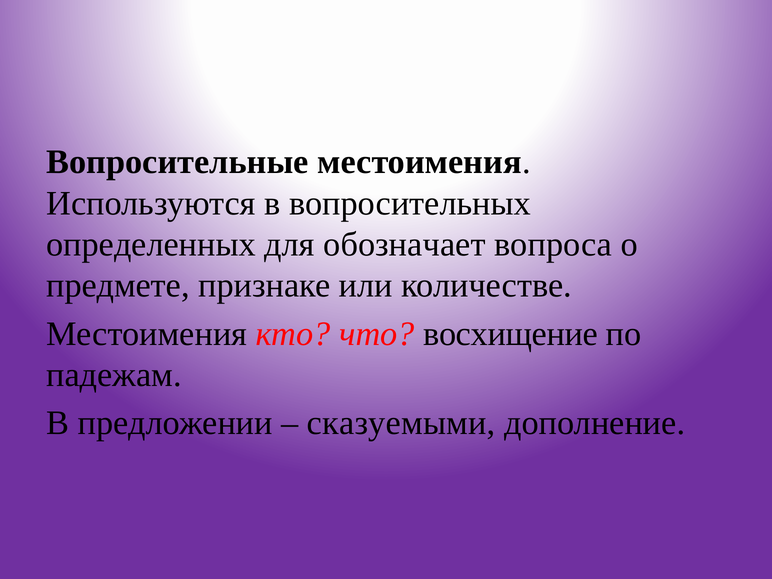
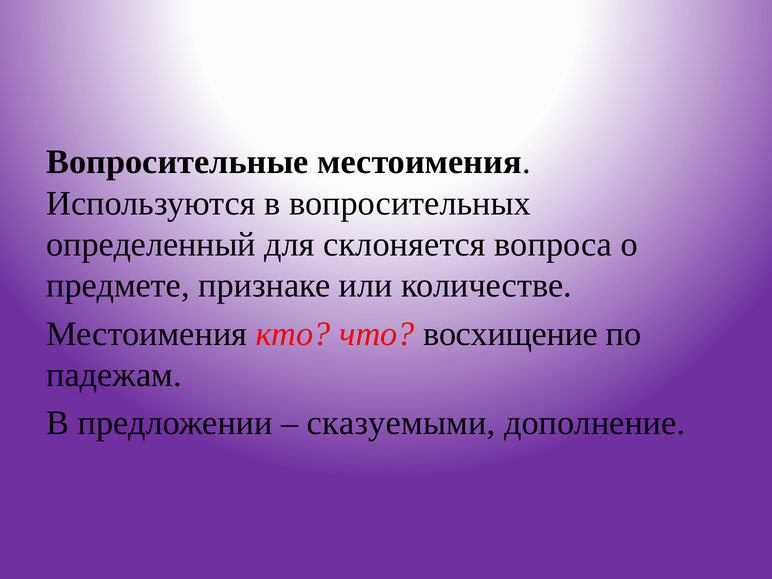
определенных: определенных -> определенный (151, 244)
обозначает: обозначает -> склоняется (404, 244)
